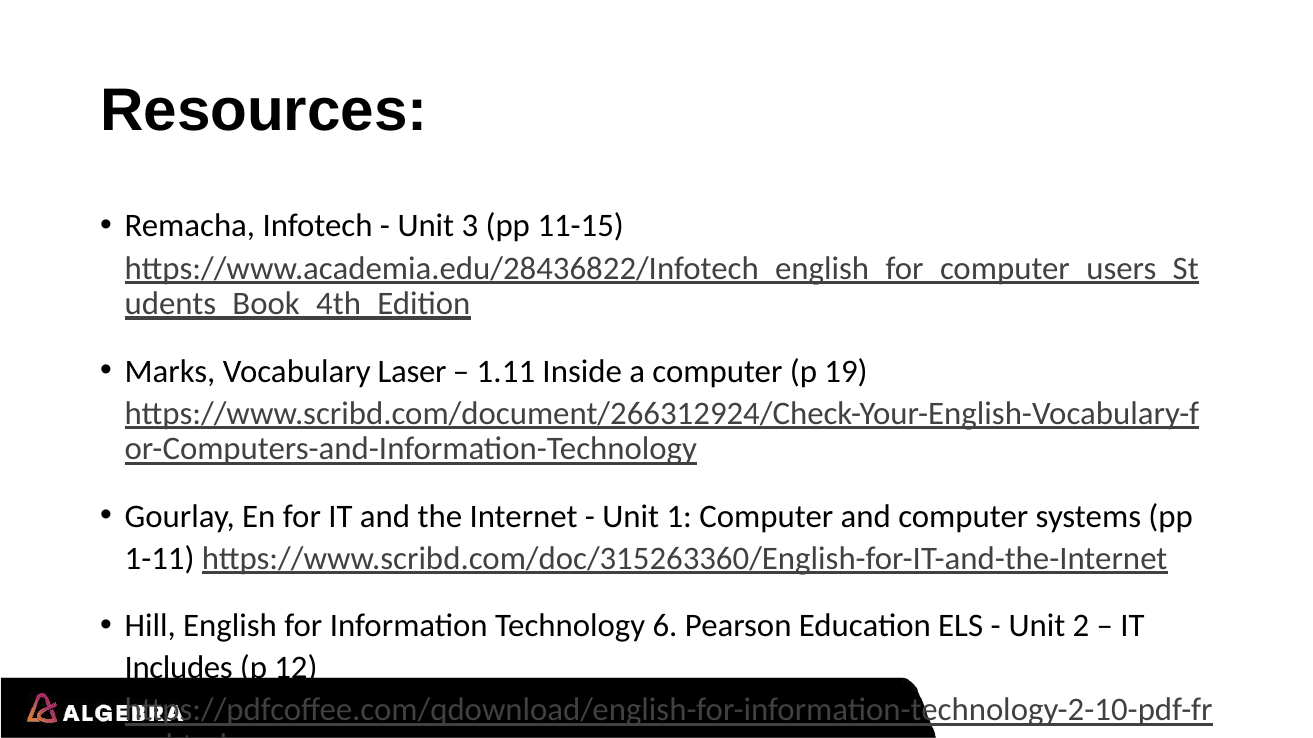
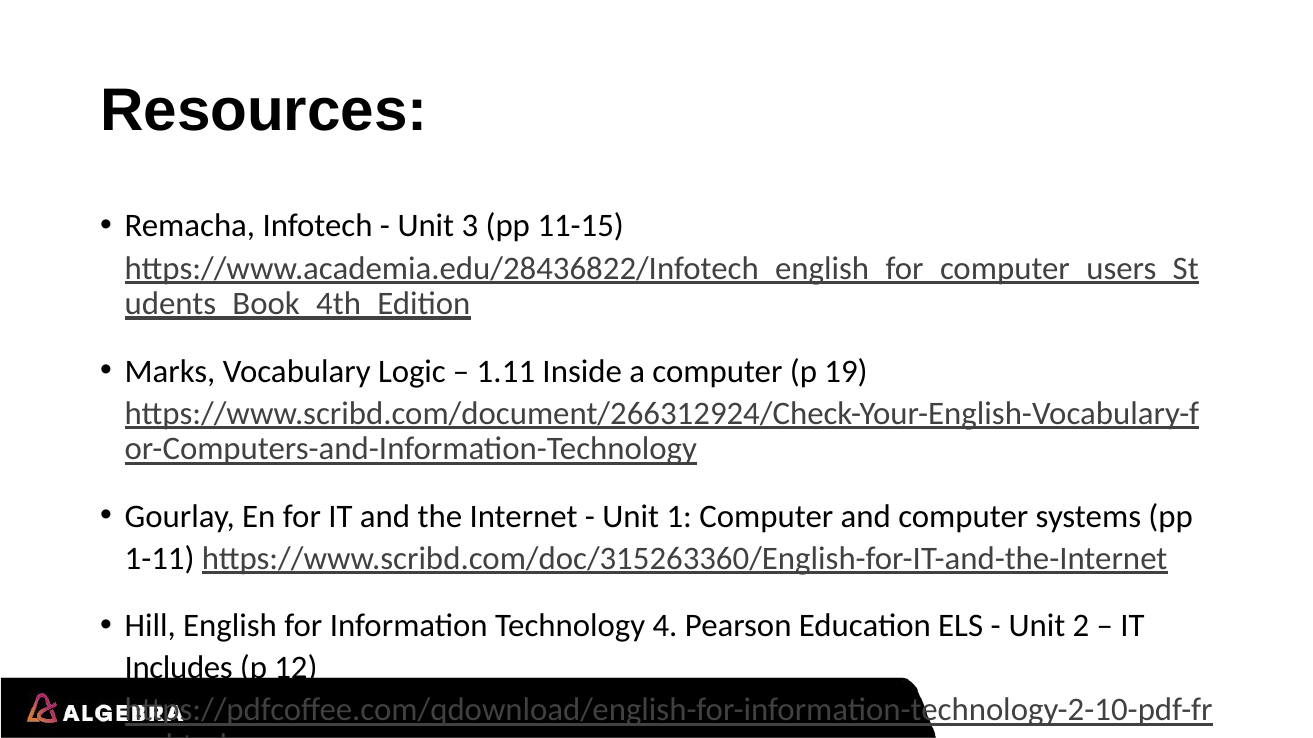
Laser: Laser -> Logic (412, 372)
6: 6 -> 4 (665, 626)
